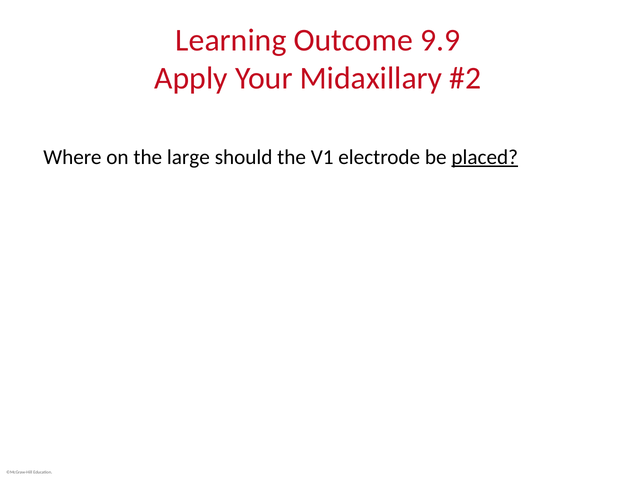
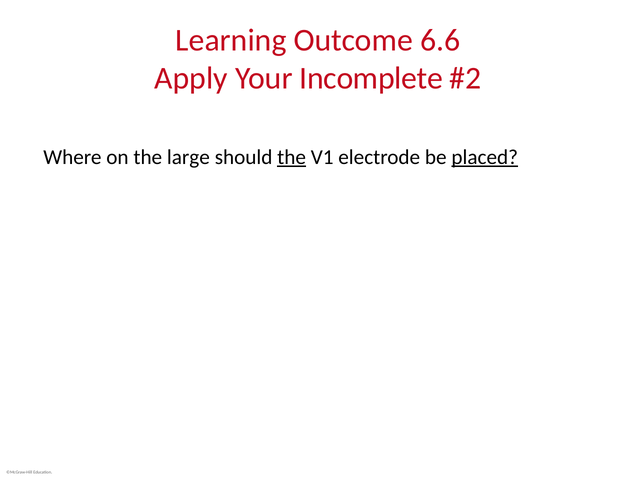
9.9: 9.9 -> 6.6 (440, 40)
Midaxillary: Midaxillary -> Incomplete (371, 78)
the underline: none -> present (292, 157)
